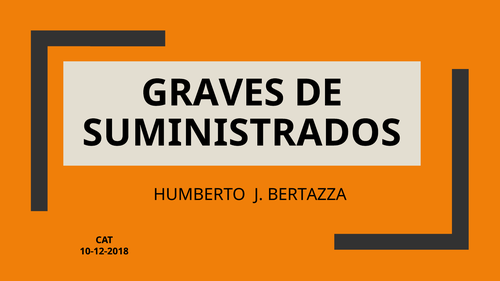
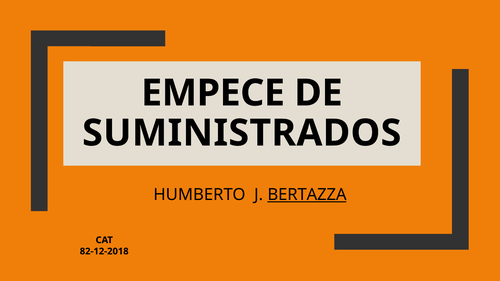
GRAVES: GRAVES -> EMPECE (213, 93)
BERTAZZA underline: none -> present (307, 195)
10-12-2018: 10-12-2018 -> 82-12-2018 (104, 252)
